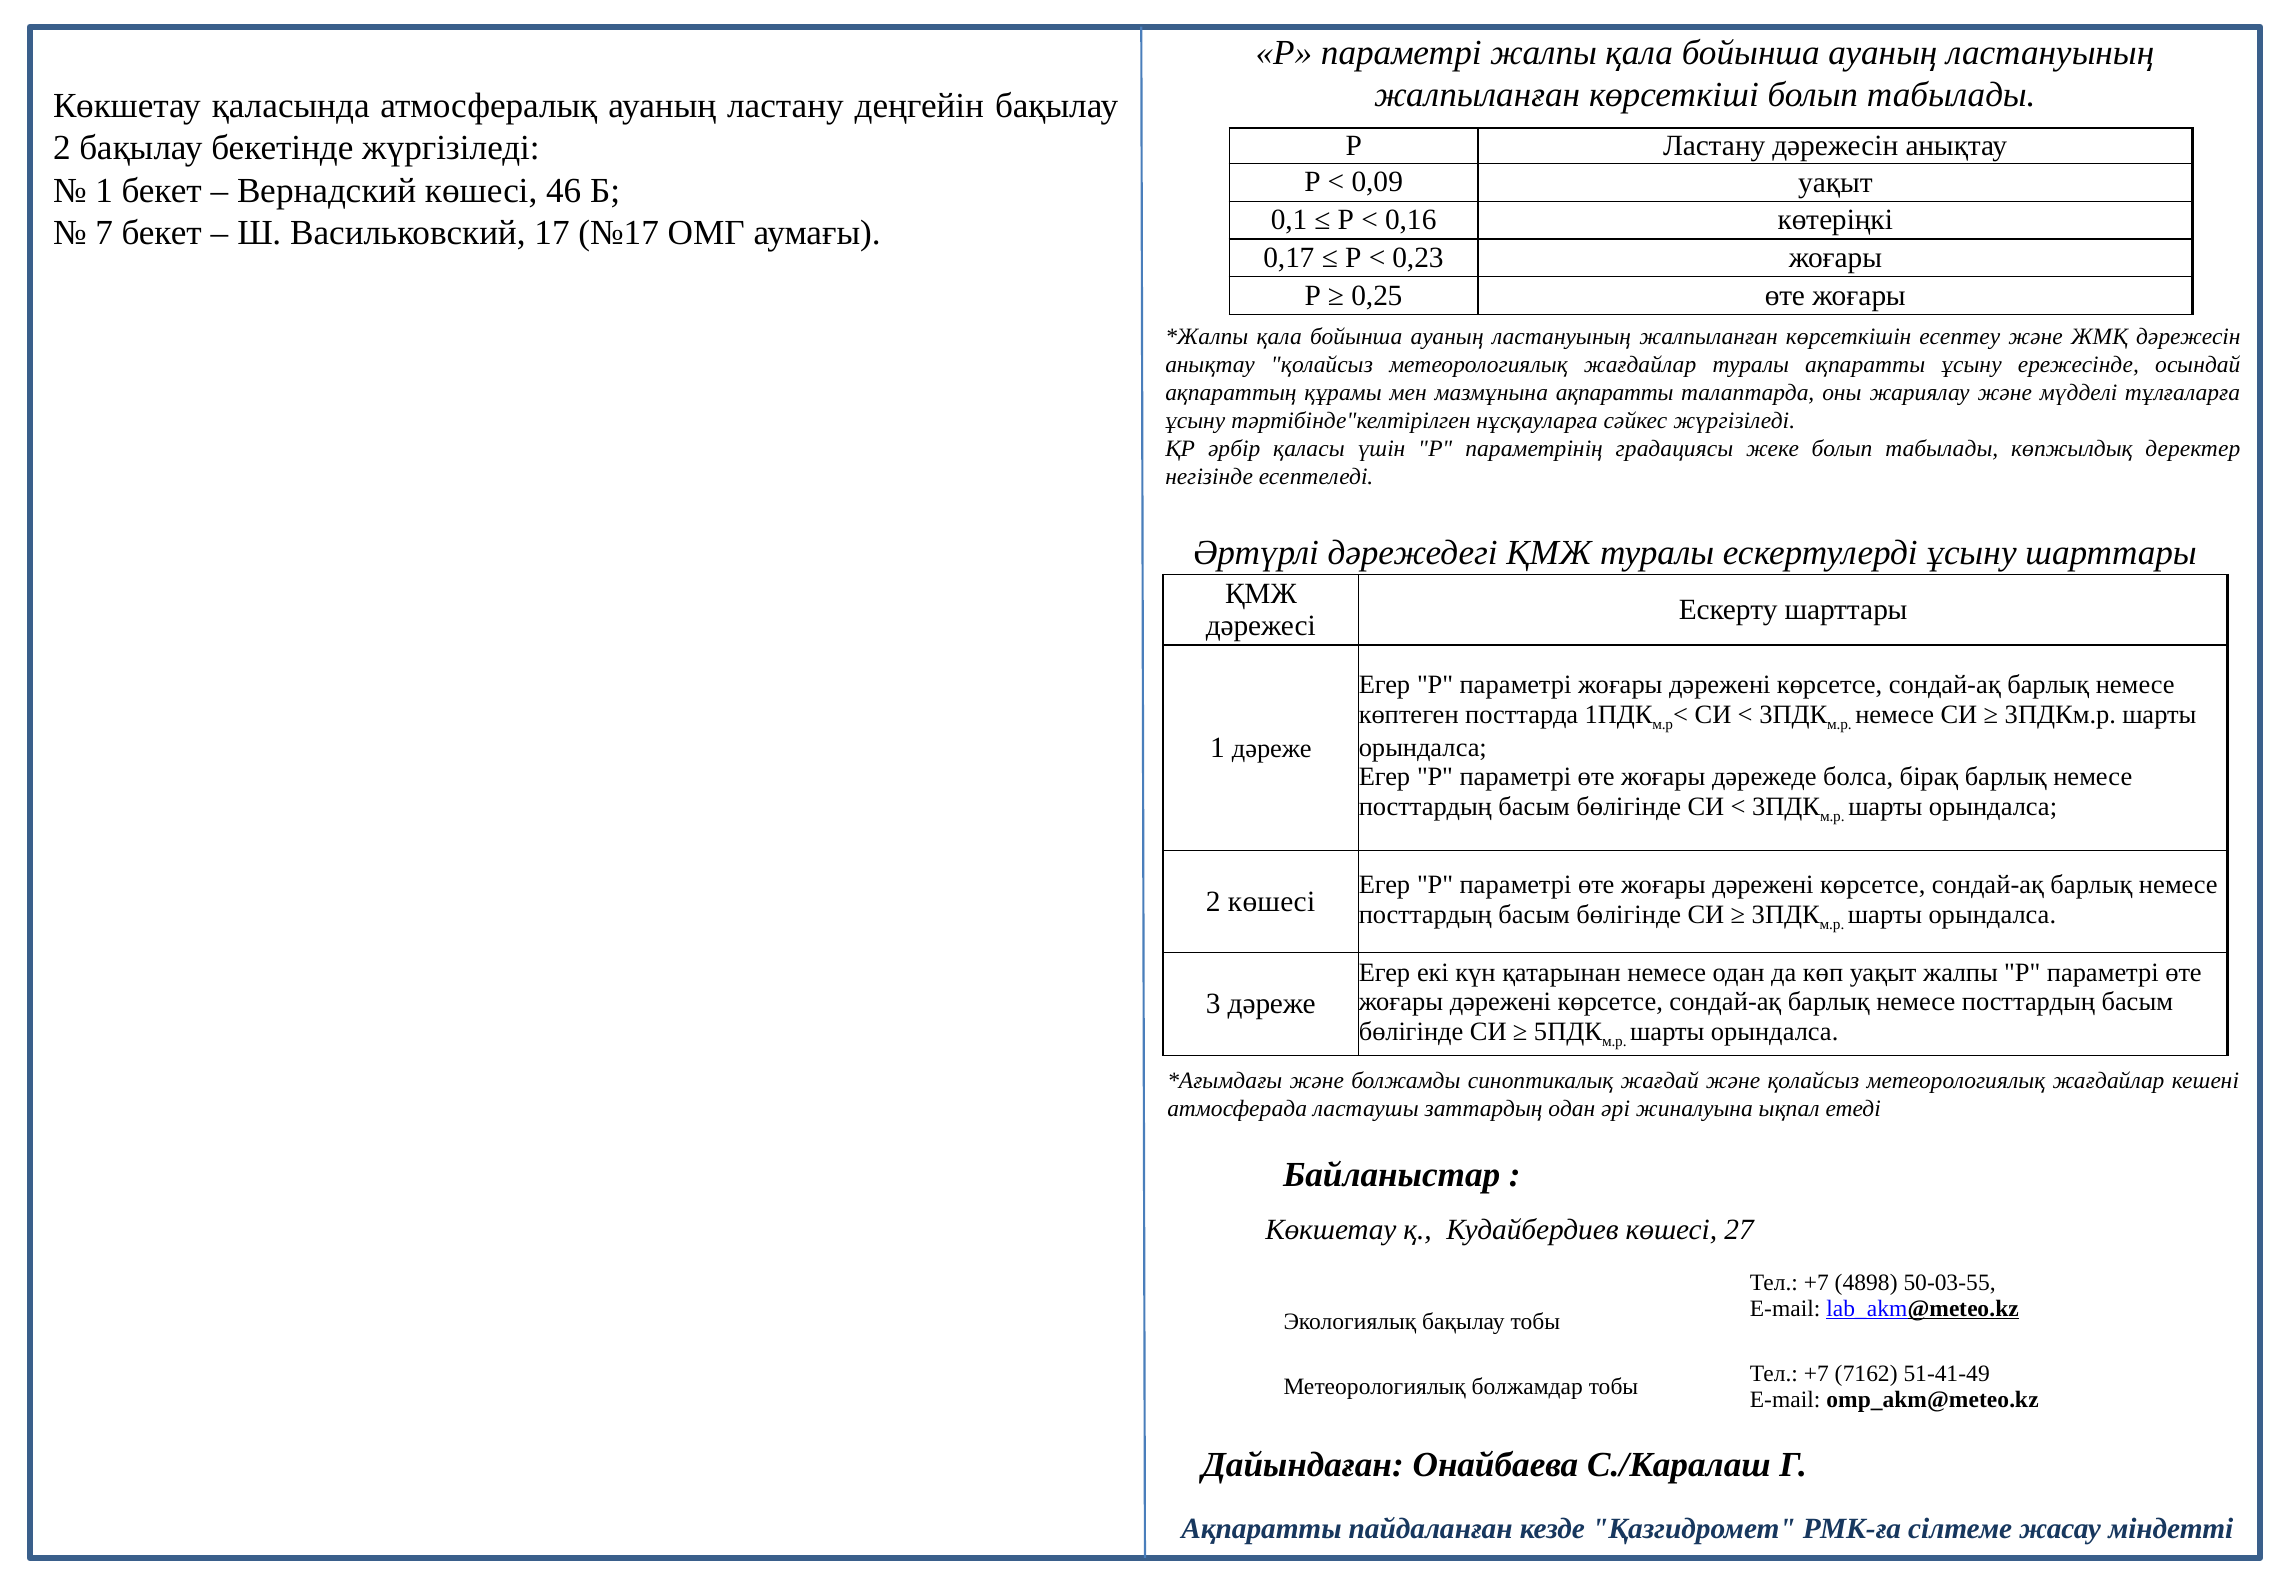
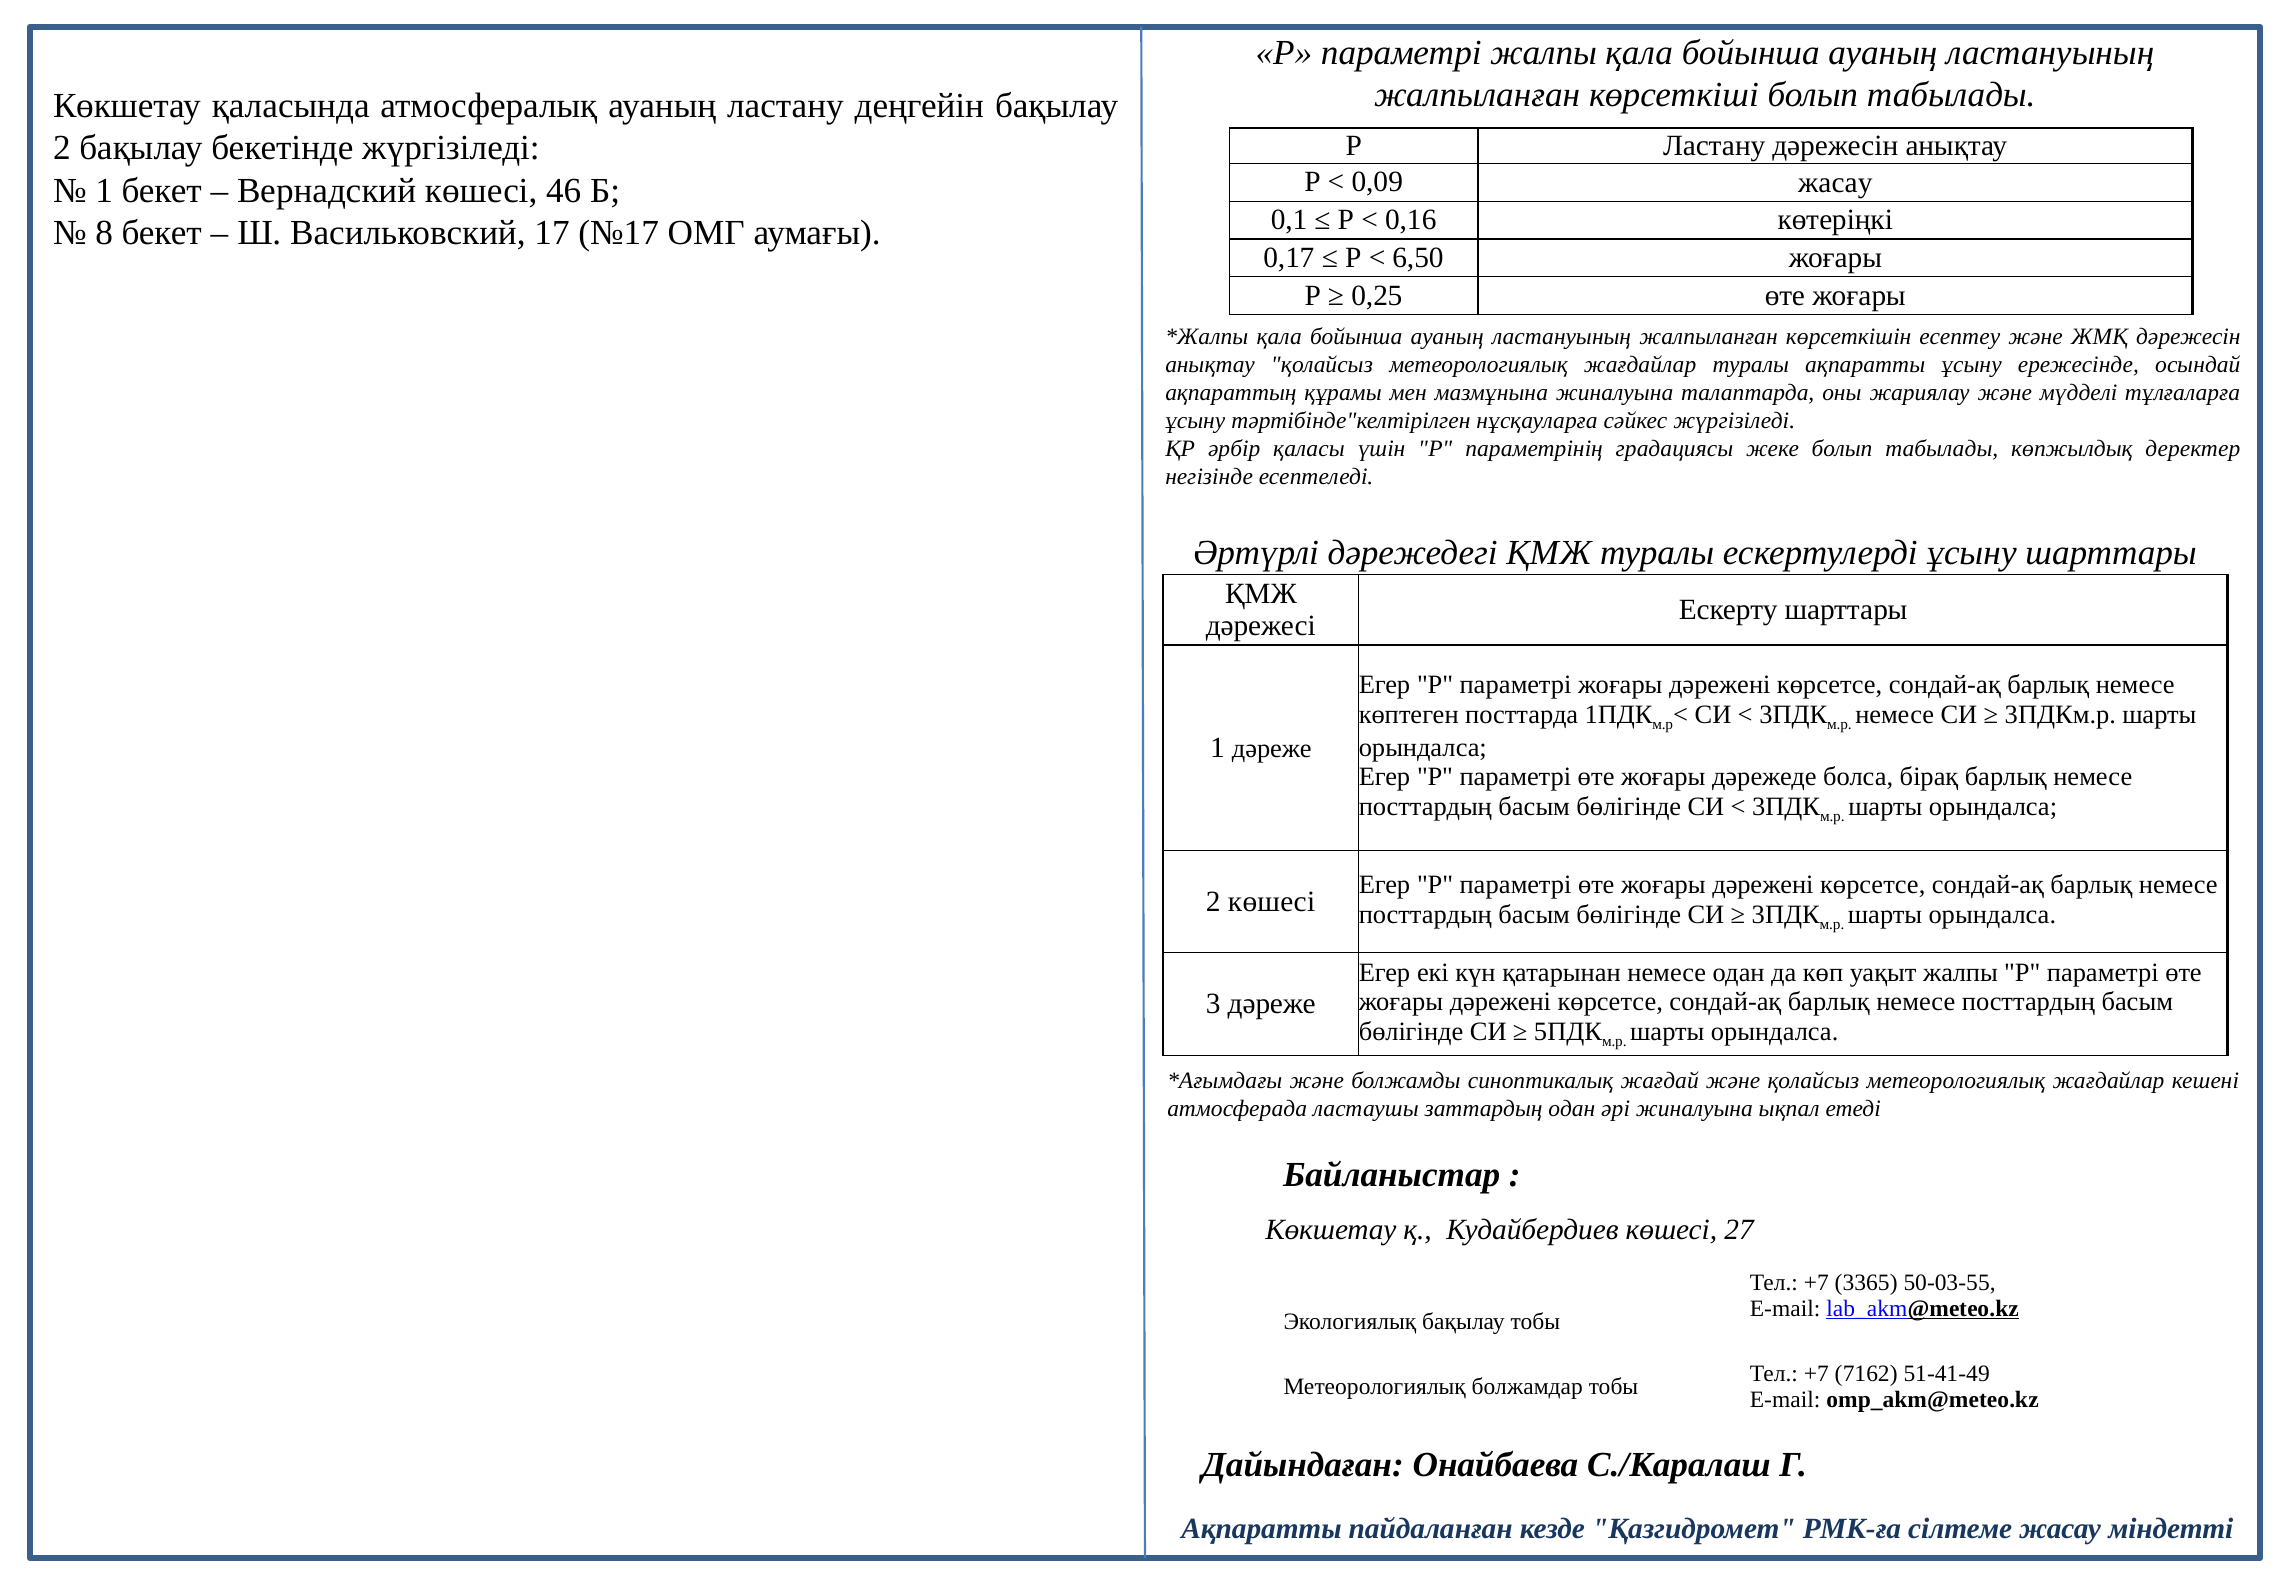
0,09 уақыт: уақыт -> жасау (1835, 183)
7: 7 -> 8 (104, 233)
0,23: 0,23 -> 6,50 (1418, 258)
мазмұнына ақпаратты: ақпаратты -> жиналуына (1615, 393)
4898: 4898 -> 3365 (1866, 1283)
